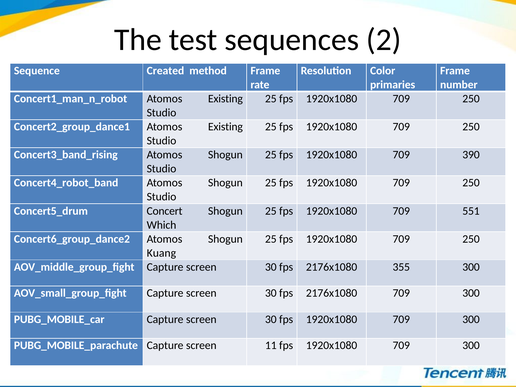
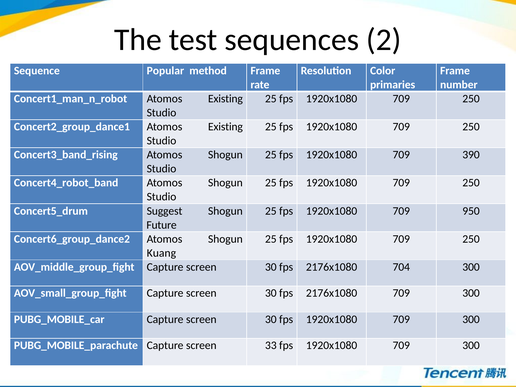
Created: Created -> Popular (165, 71)
Concert: Concert -> Suggest (165, 211)
551: 551 -> 950 (471, 211)
Which: Which -> Future (162, 225)
355: 355 -> 704 (401, 267)
11: 11 -> 33 (271, 345)
